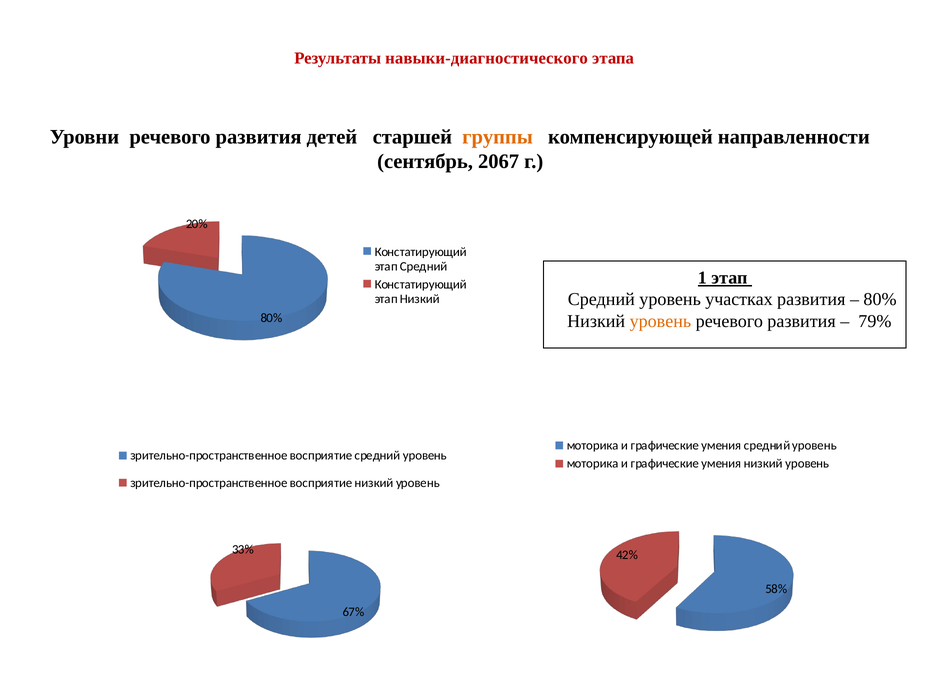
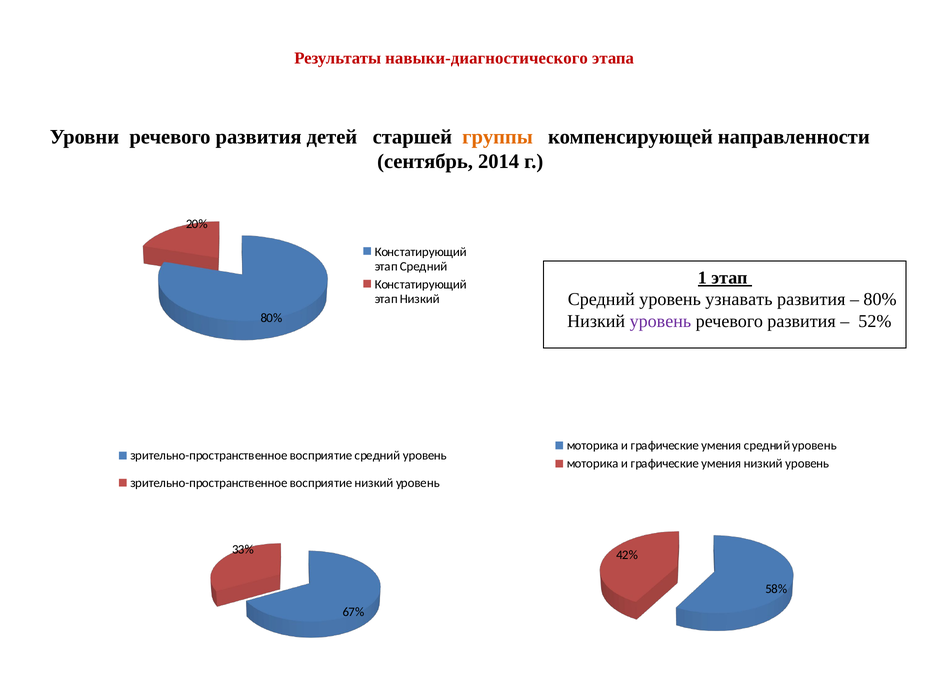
2067: 2067 -> 2014 (499, 162)
участках: участках -> узнавать (739, 299)
уровень colour: orange -> purple (660, 321)
79%: 79% -> 52% (875, 321)
